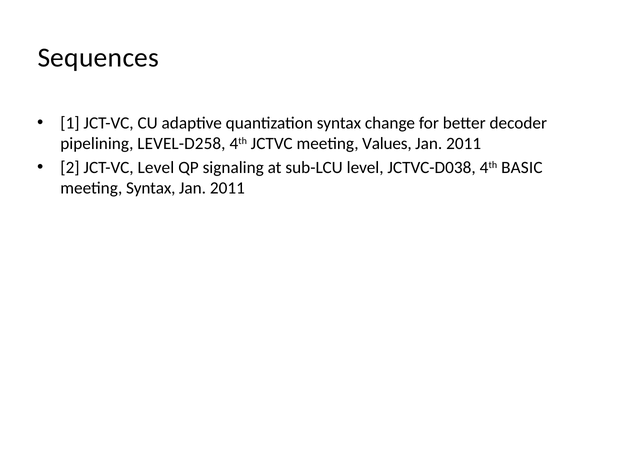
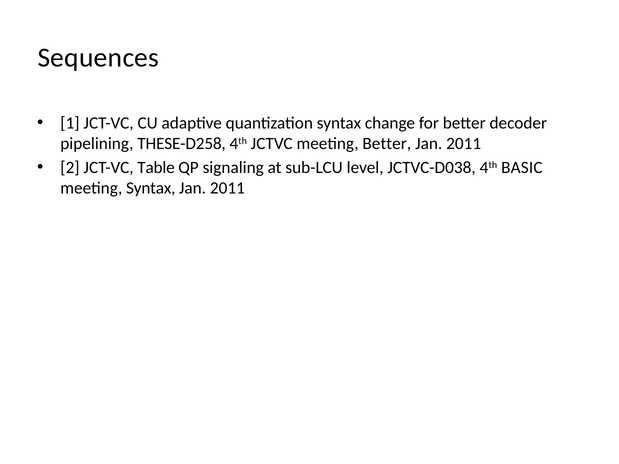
LEVEL-D258: LEVEL-D258 -> THESE-D258 (182, 144)
meeting Values: Values -> Better (387, 144)
JCT-VC Level: Level -> Table (156, 168)
